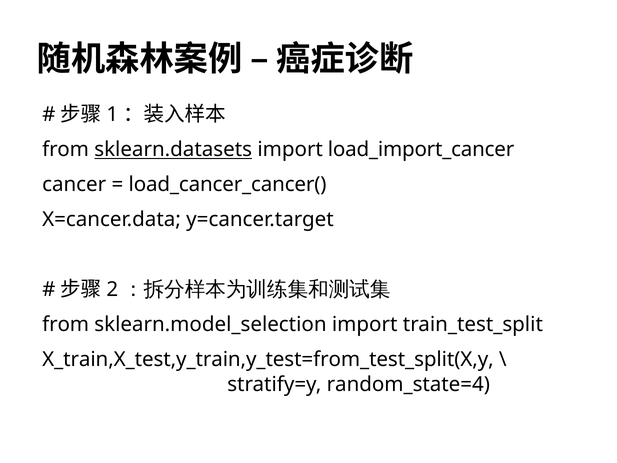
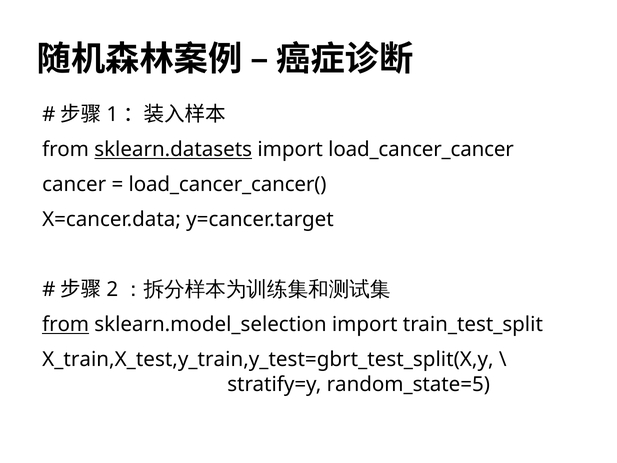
load_import_cancer: load_import_cancer -> load_cancer_cancer (421, 150)
from underline: none -> present (66, 324)
X_train,X_test,y_train,y_test=from_test_split(X,y: X_train,X_test,y_train,y_test=from_test_split(X,y -> X_train,X_test,y_train,y_test=gbrt_test_split(X,y (268, 359)
random_state=4: random_state=4 -> random_state=5 (408, 384)
